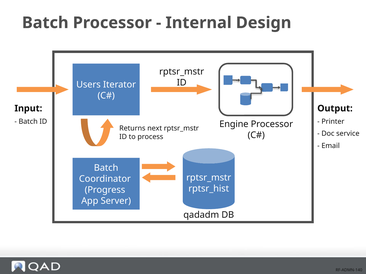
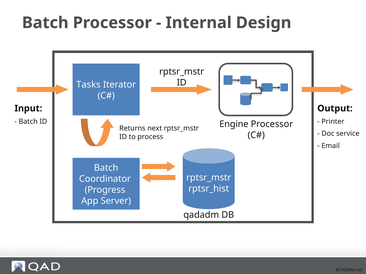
Users: Users -> Tasks (88, 85)
